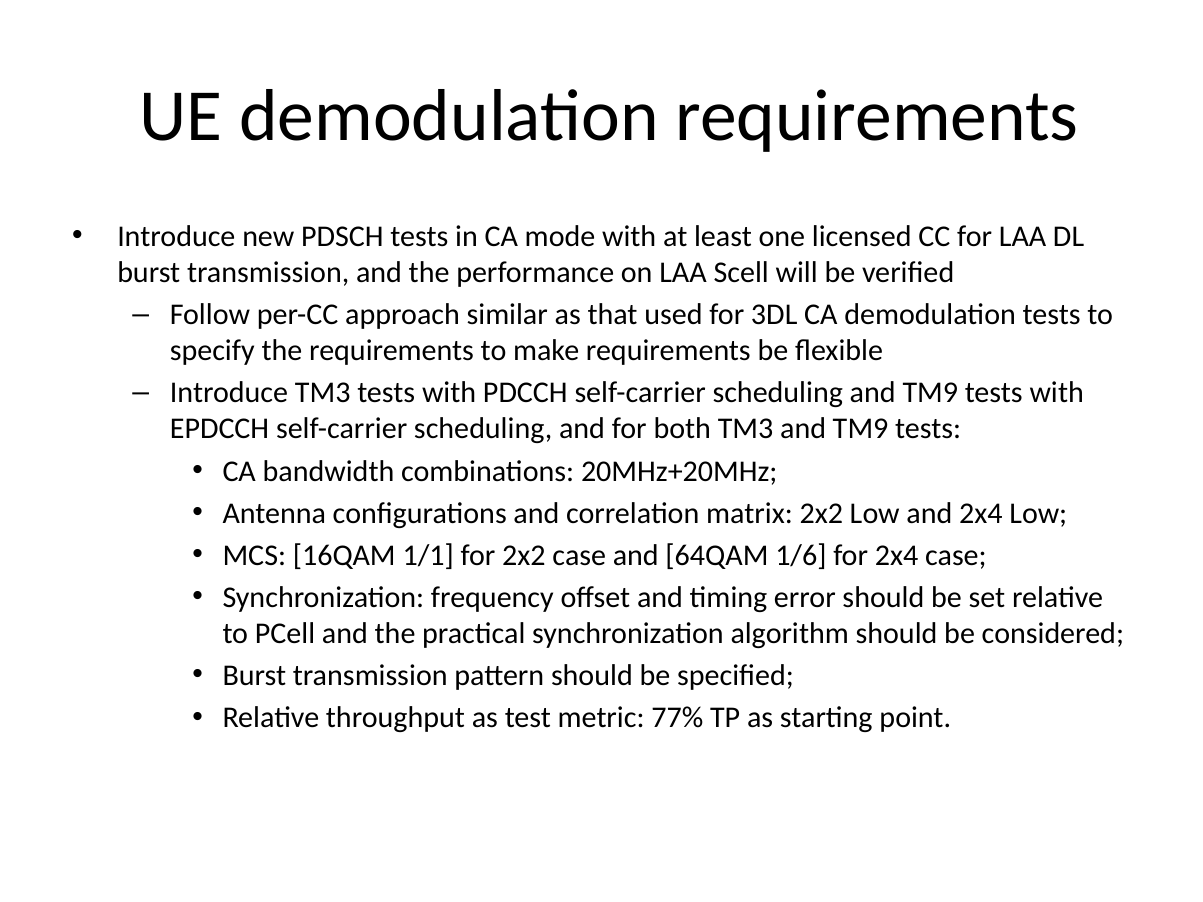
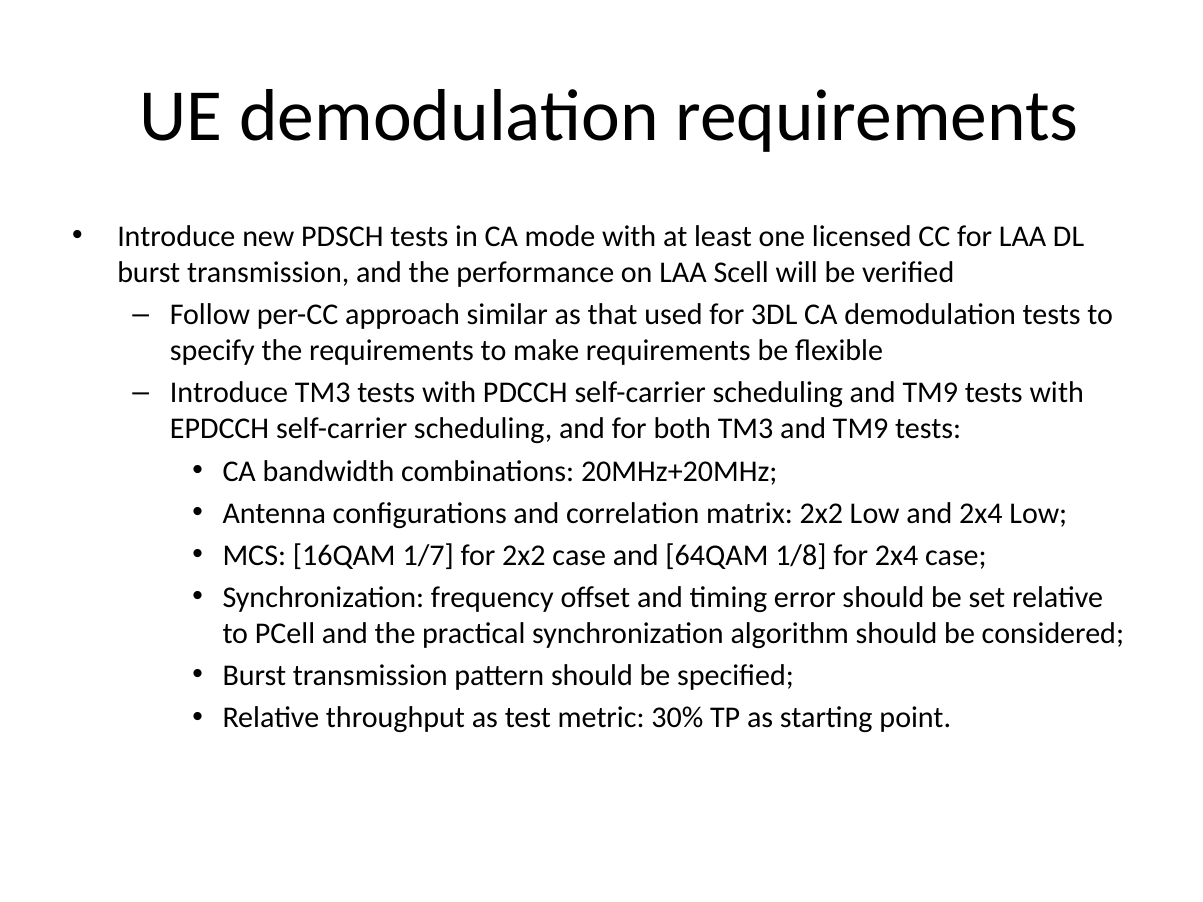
1/1: 1/1 -> 1/7 (428, 555)
1/6: 1/6 -> 1/8 (801, 555)
77%: 77% -> 30% (677, 718)
